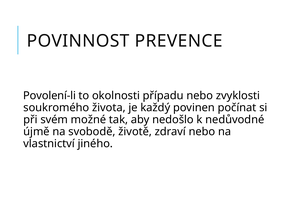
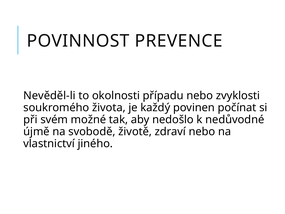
Povolení-li: Povolení-li -> Nevěděl-li (49, 96)
